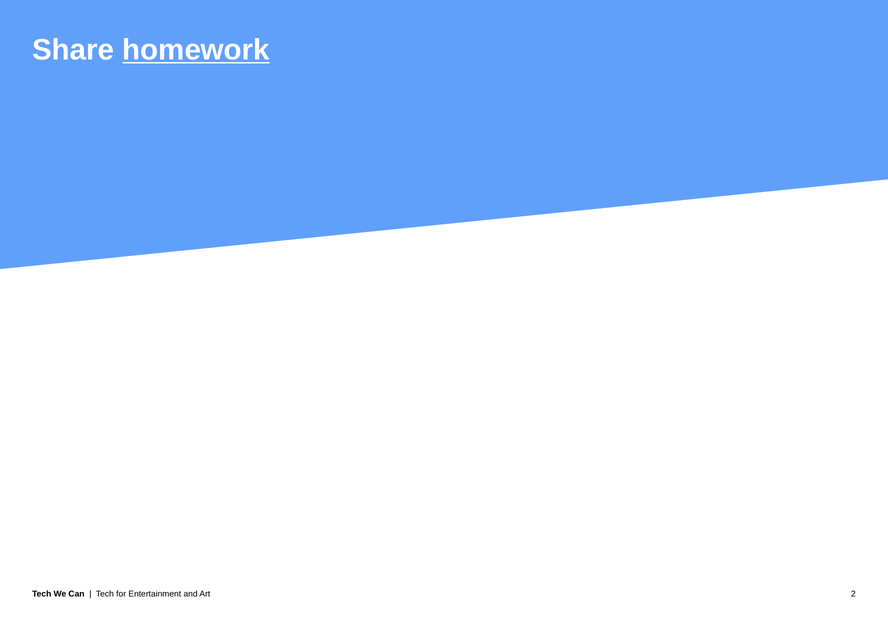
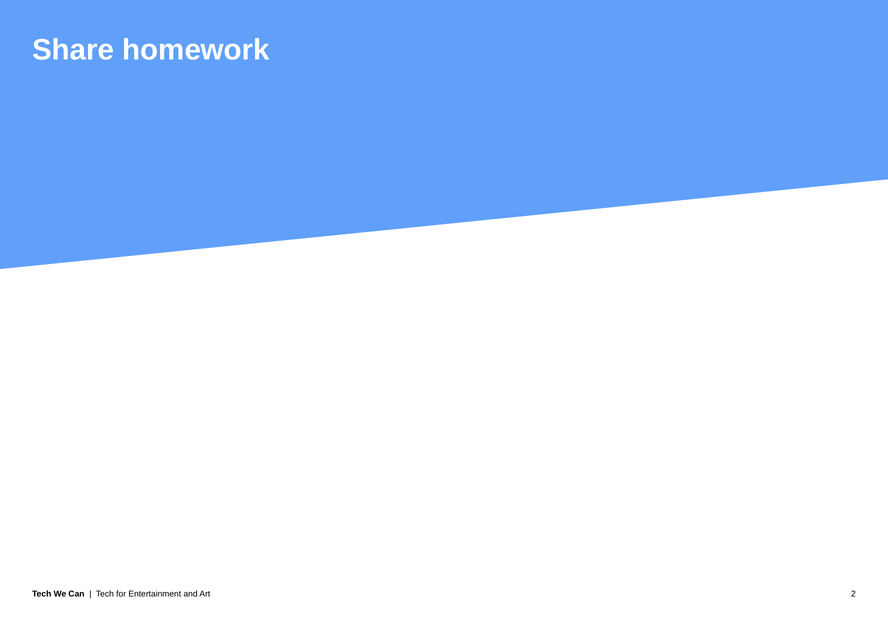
homework underline: present -> none (196, 50)
